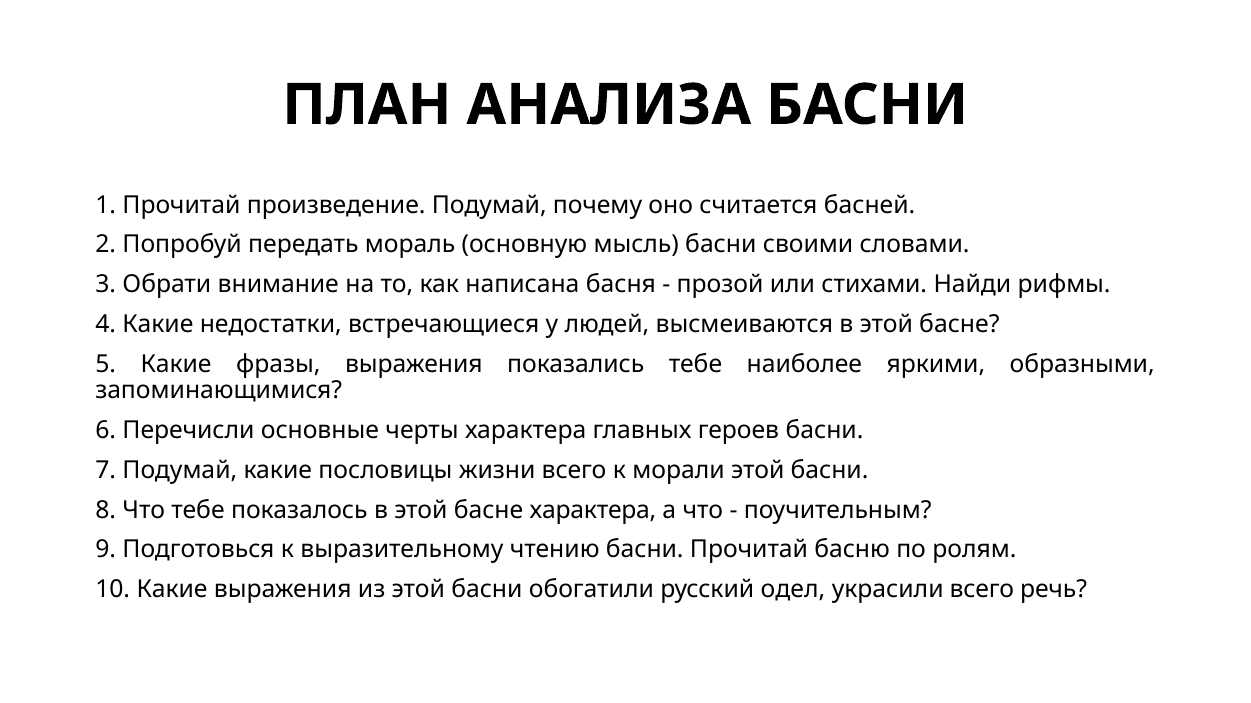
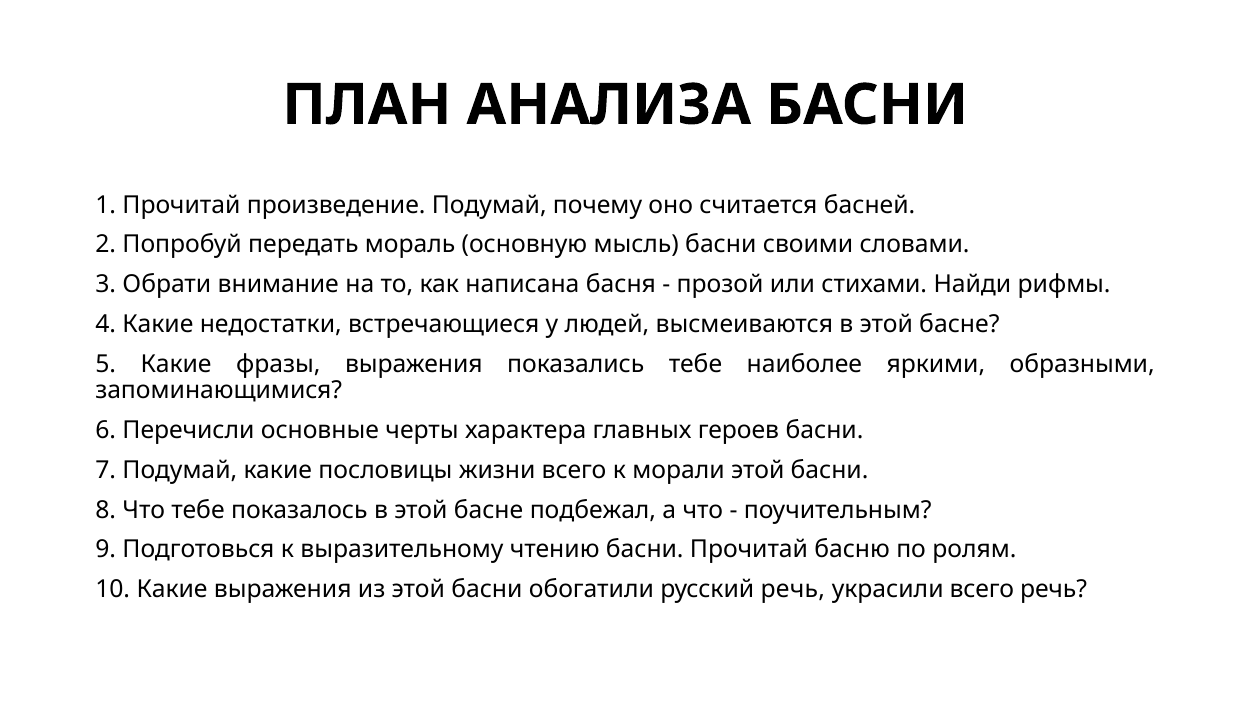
басне характера: характера -> подбежал (593, 510)
русский одел: одел -> речь (793, 590)
